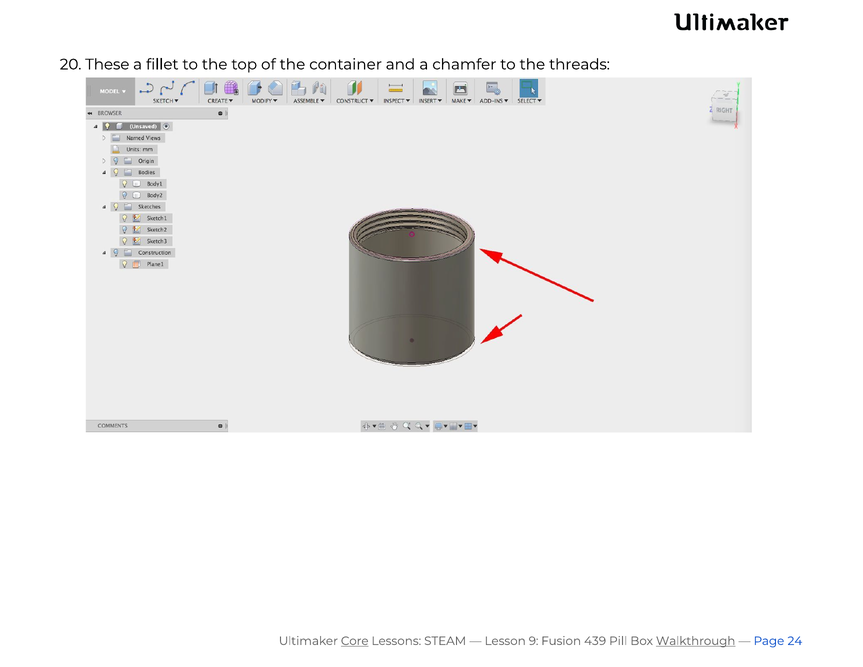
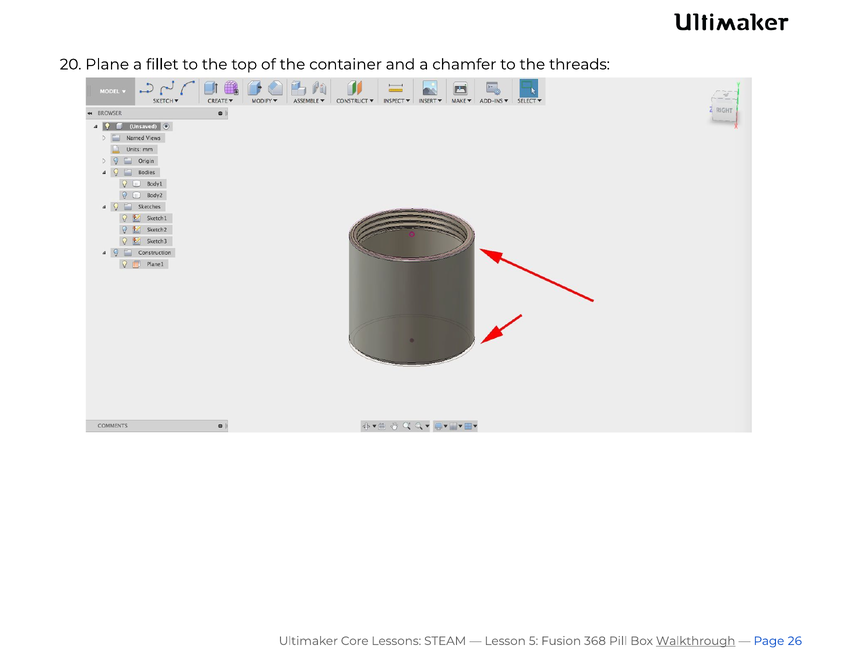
These: These -> Plane (107, 64)
Core underline: present -> none (355, 641)
9: 9 -> 5 (533, 641)
439: 439 -> 368 (595, 641)
24: 24 -> 26 (795, 641)
